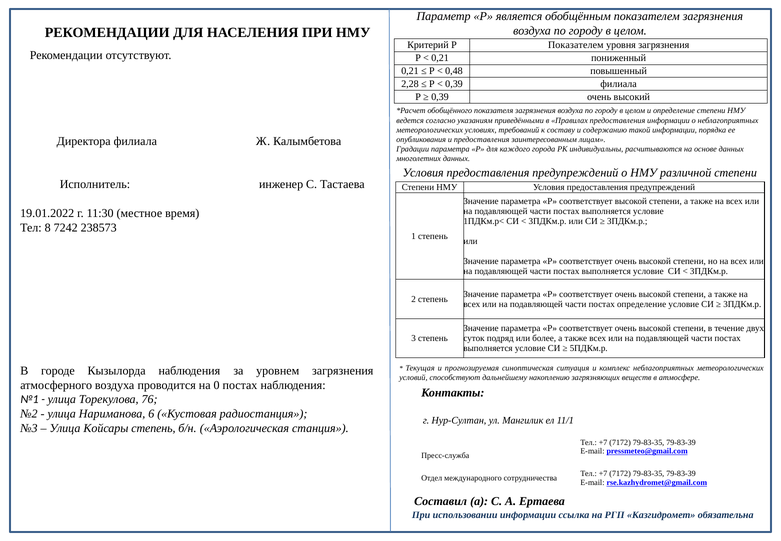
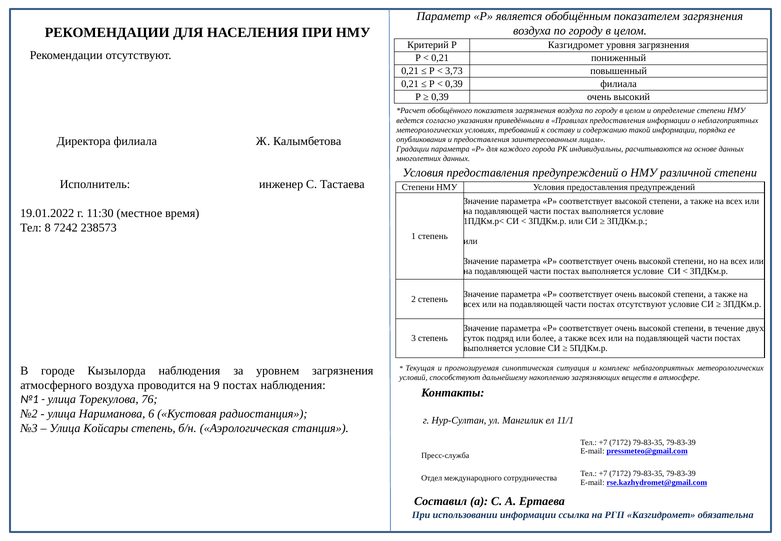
Р Показателем: Показателем -> Казгидромет (576, 45)
0,48: 0,48 -> 3,73 (454, 71)
2,28: 2,28 -> 0,21 (410, 84)
постах определение: определение -> отсутствуют (642, 304)
0: 0 -> 9 (217, 385)
